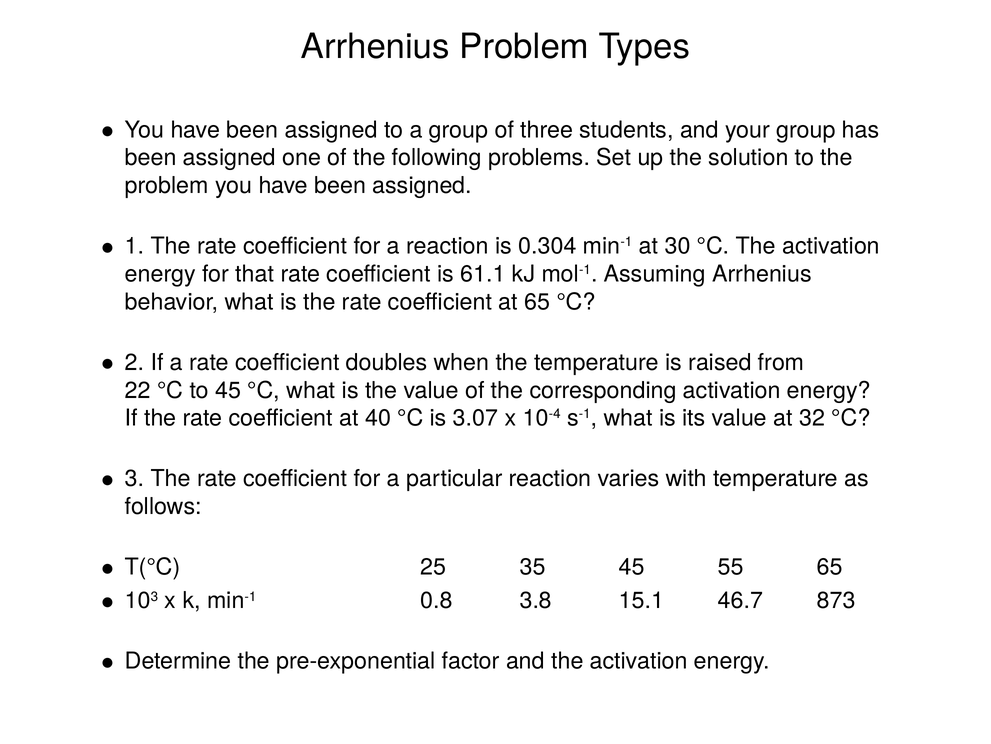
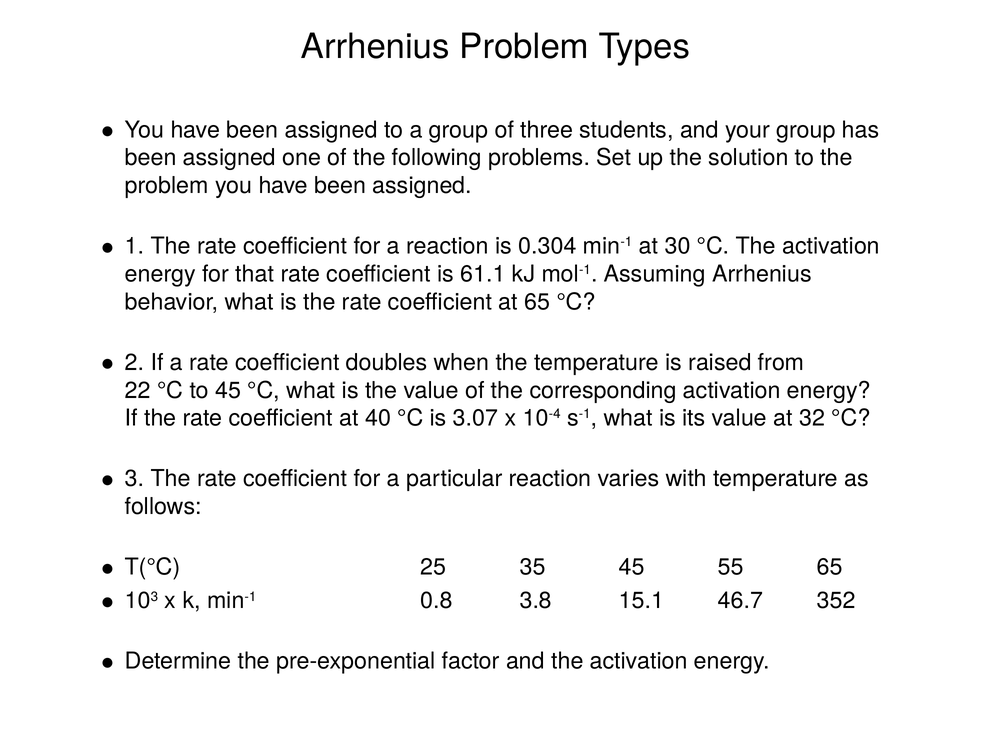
873: 873 -> 352 (836, 600)
